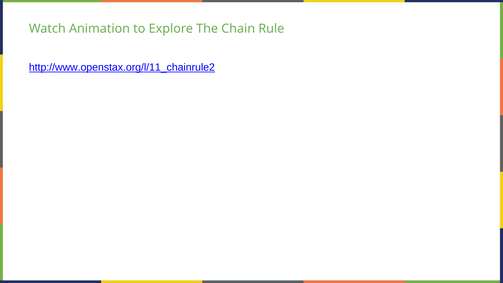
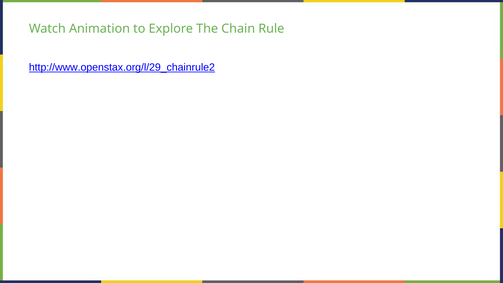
http://www.openstax.org/l/11_chainrule2: http://www.openstax.org/l/11_chainrule2 -> http://www.openstax.org/l/29_chainrule2 (122, 67)
